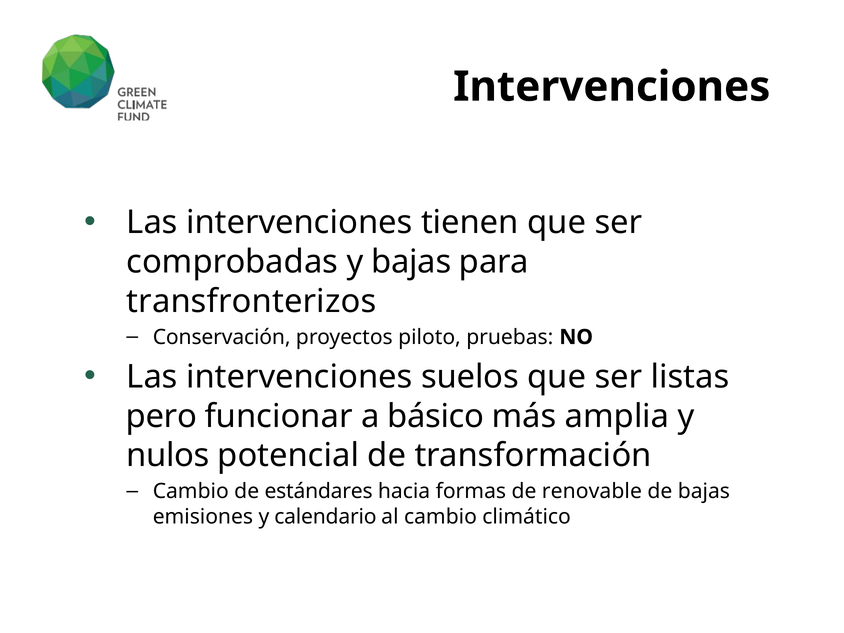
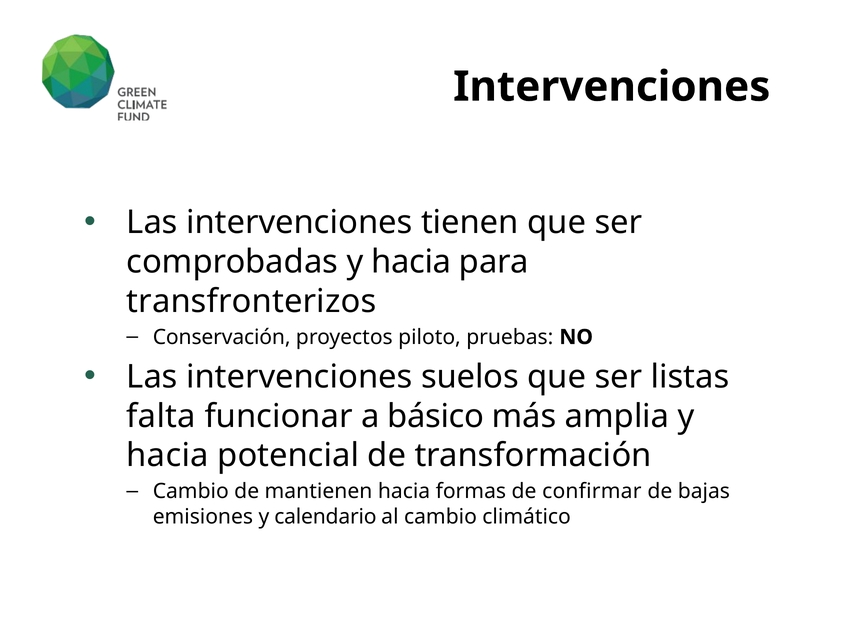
comprobadas y bajas: bajas -> hacia (411, 262)
pero: pero -> falta (161, 416)
nulos: nulos -> hacia (168, 456)
estándares: estándares -> mantienen (318, 491)
renovable: renovable -> confirmar (592, 491)
